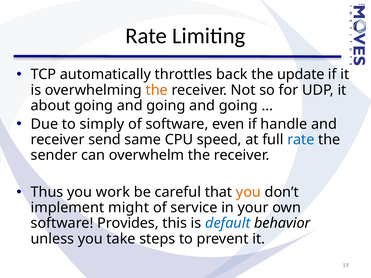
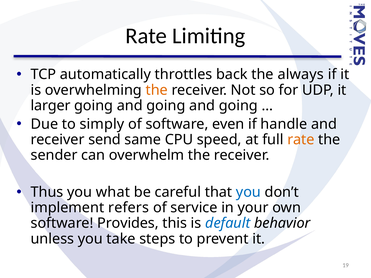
update: update -> always (301, 74)
about: about -> larger (51, 106)
rate colour: blue -> orange (301, 140)
work: work -> what (113, 192)
you colour: orange -> blue (248, 192)
might: might -> refers (129, 208)
